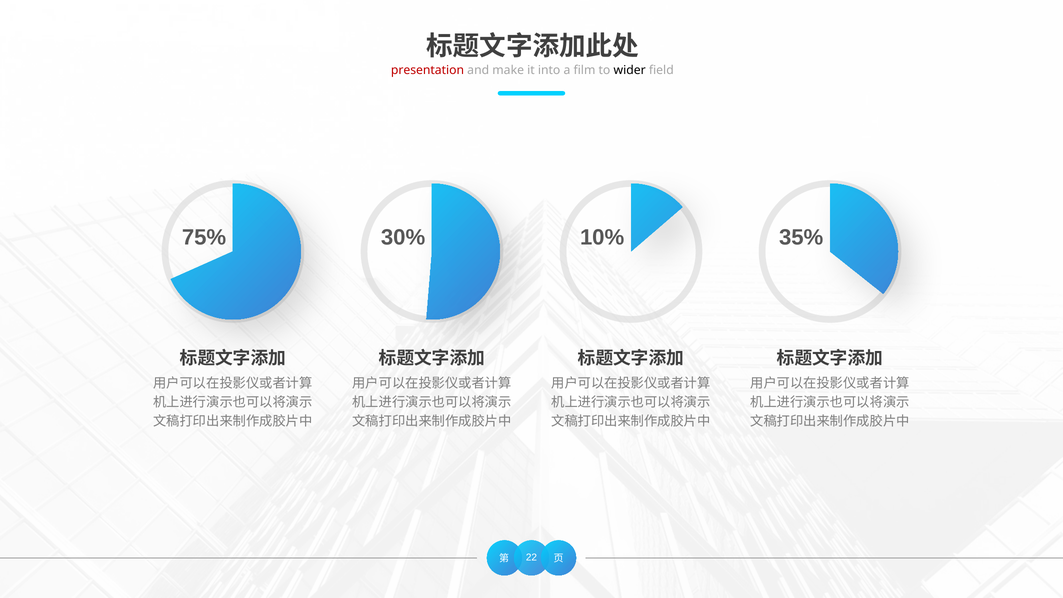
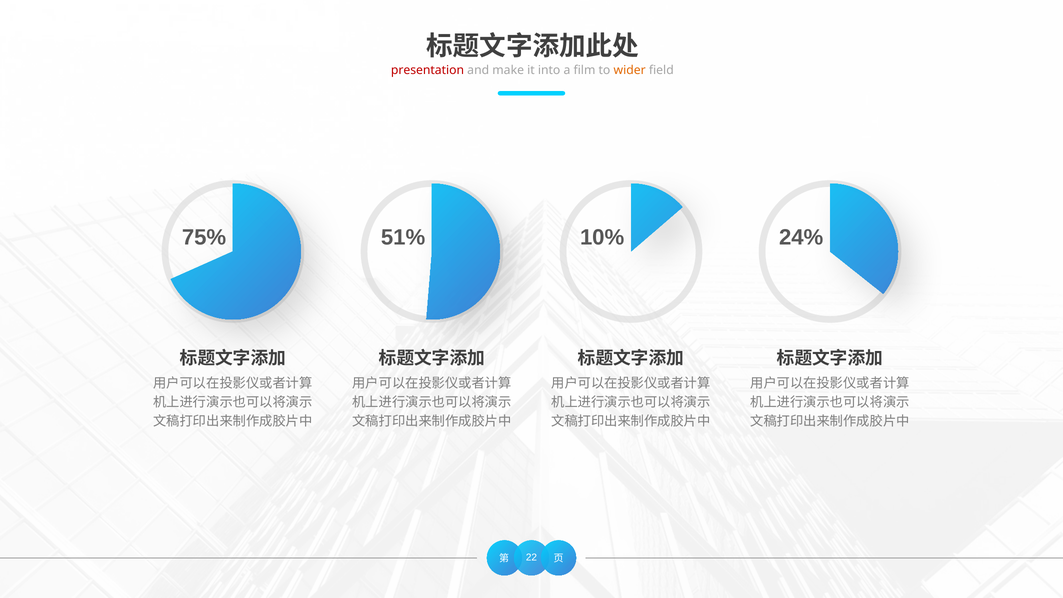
wider colour: black -> orange (630, 70)
30%: 30% -> 51% (403, 237)
35%: 35% -> 24% (801, 237)
